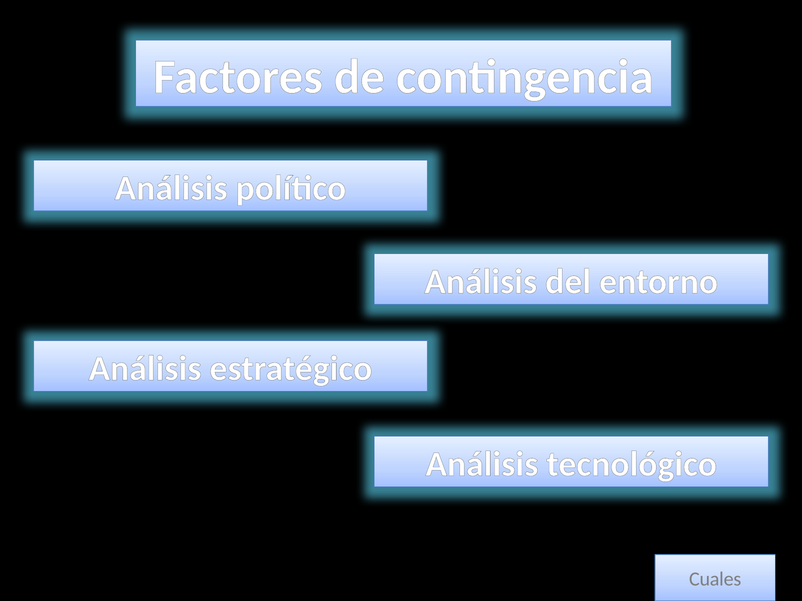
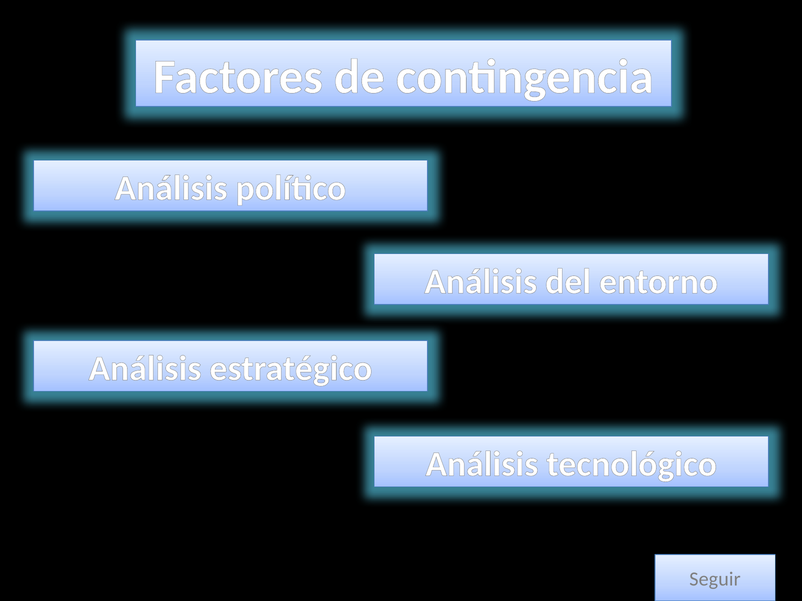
Cuales: Cuales -> Seguir (715, 580)
